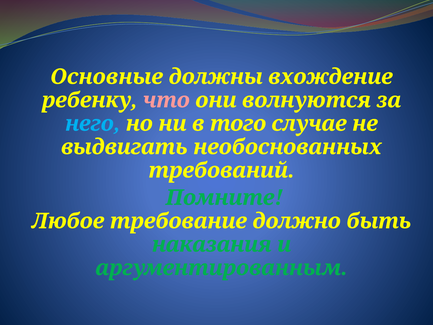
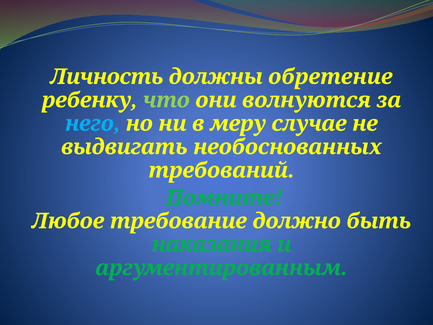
Основные: Основные -> Личность (107, 77)
вхождение: вхождение -> обретение (330, 77)
что colour: pink -> light green (166, 100)
того: того -> меру (238, 123)
